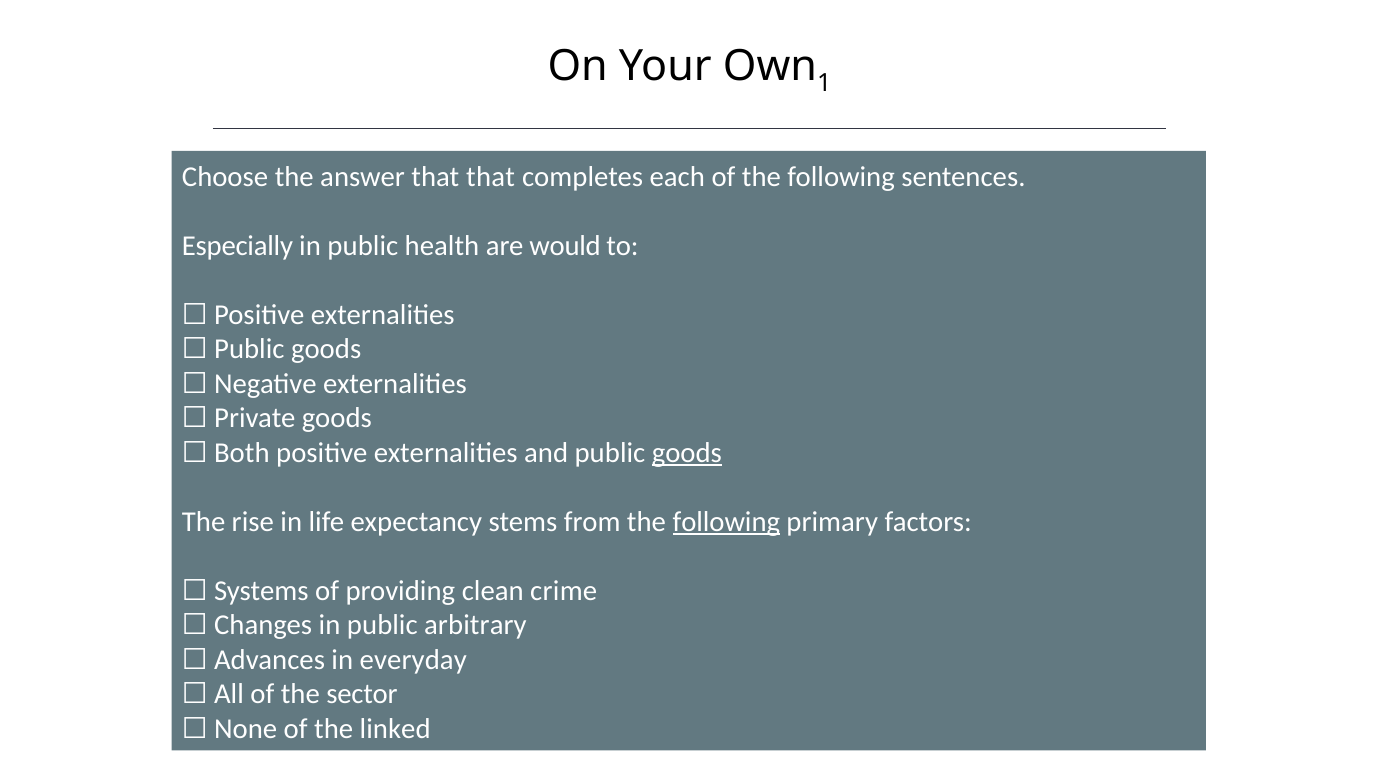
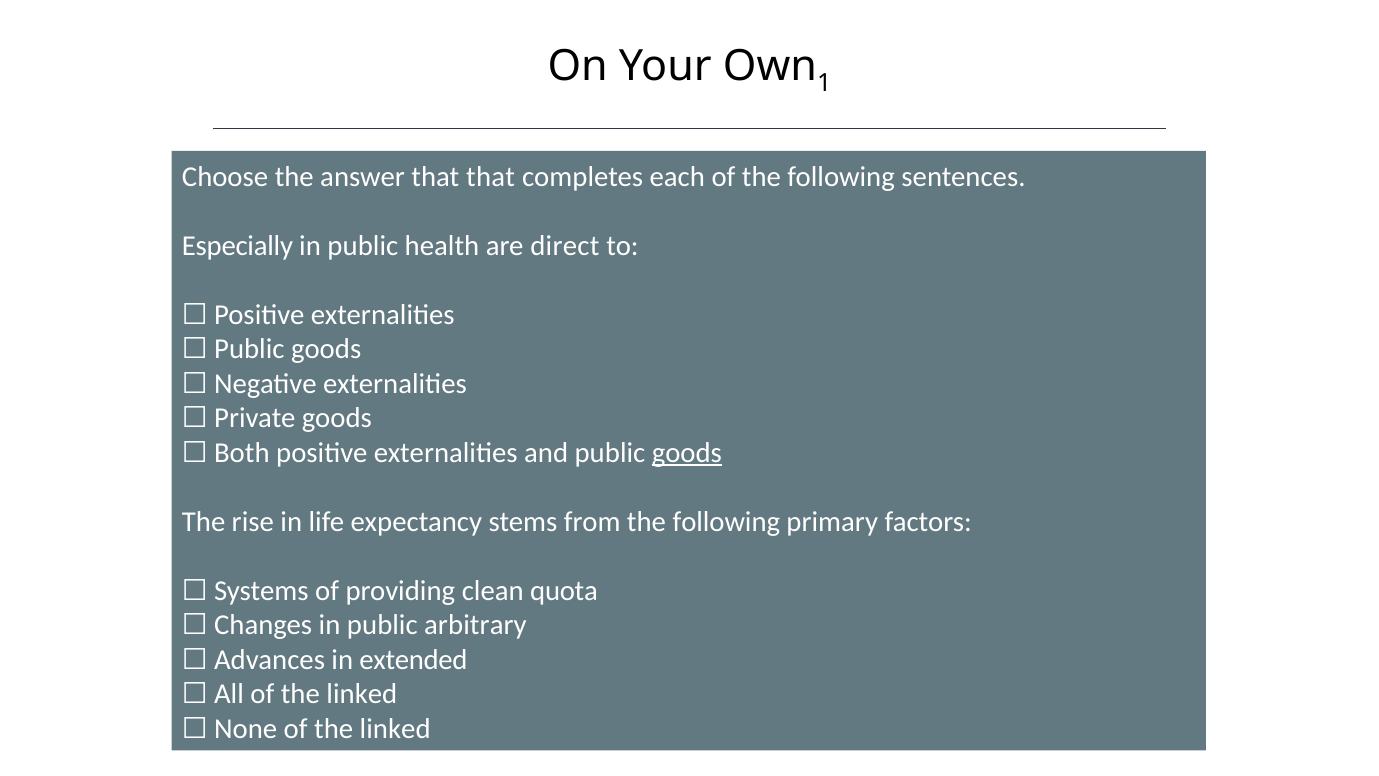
would: would -> direct (565, 246)
following underline: present -> none (726, 521)
crime: crime -> quota (564, 590)
everyday: everyday -> extended (413, 659)
sector: sector -> linked (362, 694)
